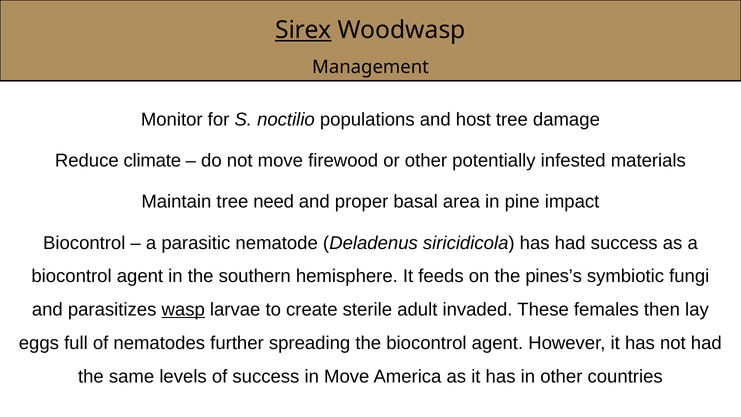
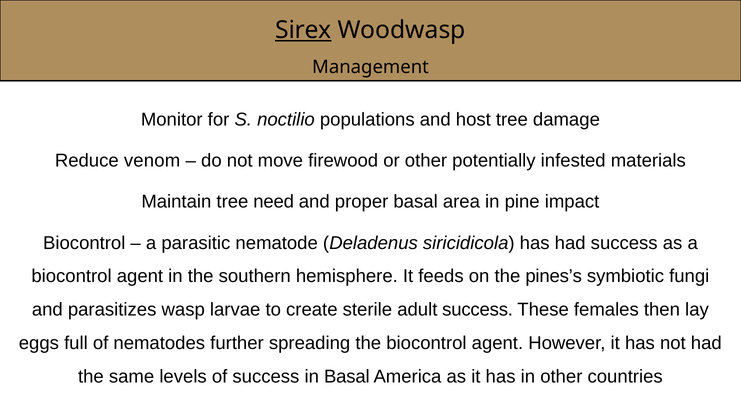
climate: climate -> venom (152, 161)
wasp underline: present -> none (183, 310)
adult invaded: invaded -> success (478, 310)
in Move: Move -> Basal (347, 376)
